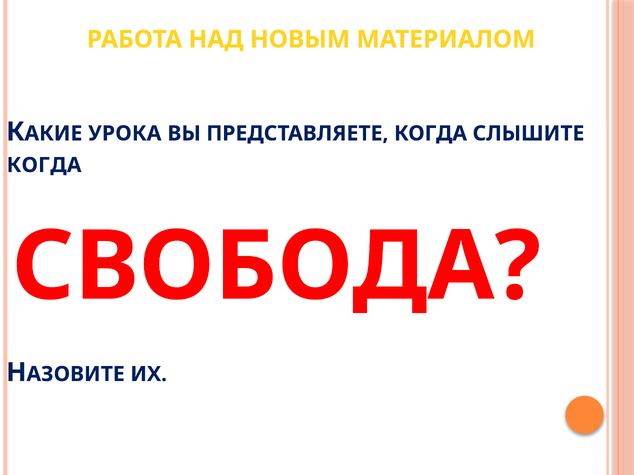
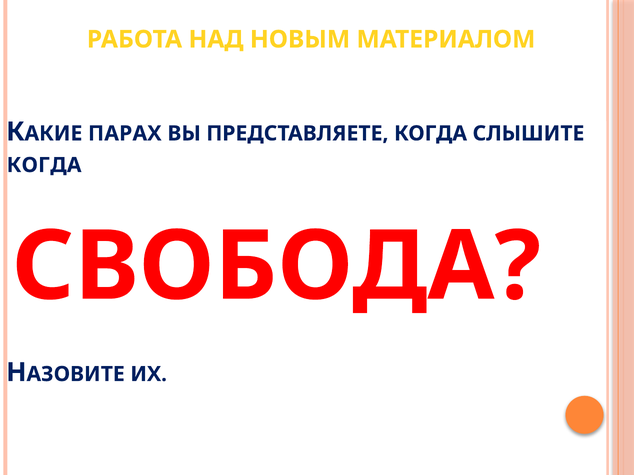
УРОКА: УРОКА -> ПАРАХ (125, 134)
